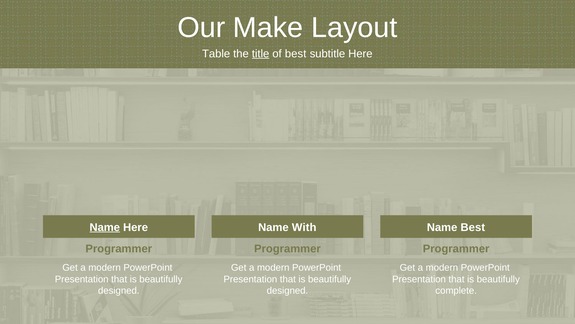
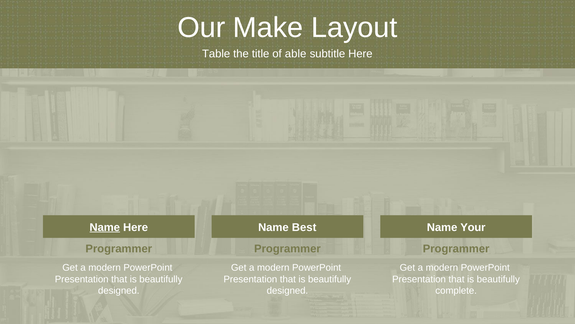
title underline: present -> none (261, 54)
of best: best -> able (296, 54)
With: With -> Best (304, 227)
Name Best: Best -> Your (473, 227)
